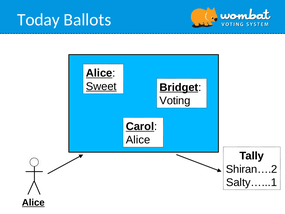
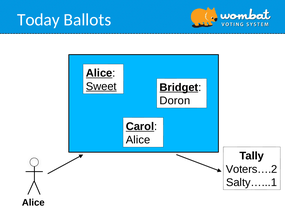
Voting: Voting -> Doron (175, 101)
Shiran….2: Shiran….2 -> Voters….2 (252, 169)
Alice underline: present -> none (33, 202)
